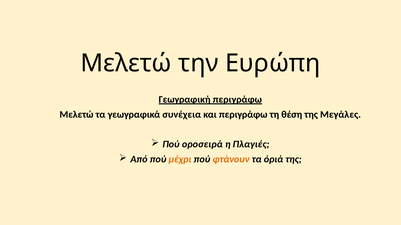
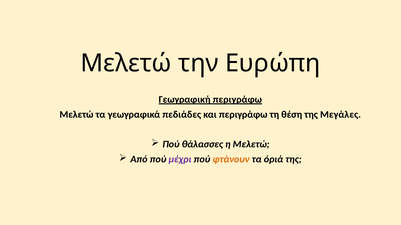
συνέχεια: συνέχεια -> πεδιάδες (182, 115)
οροσειρά: οροσειρά -> θάλασσες (202, 145)
η Πλαγιές: Πλαγιές -> Μελετώ (251, 145)
μέχρι colour: orange -> purple (180, 160)
